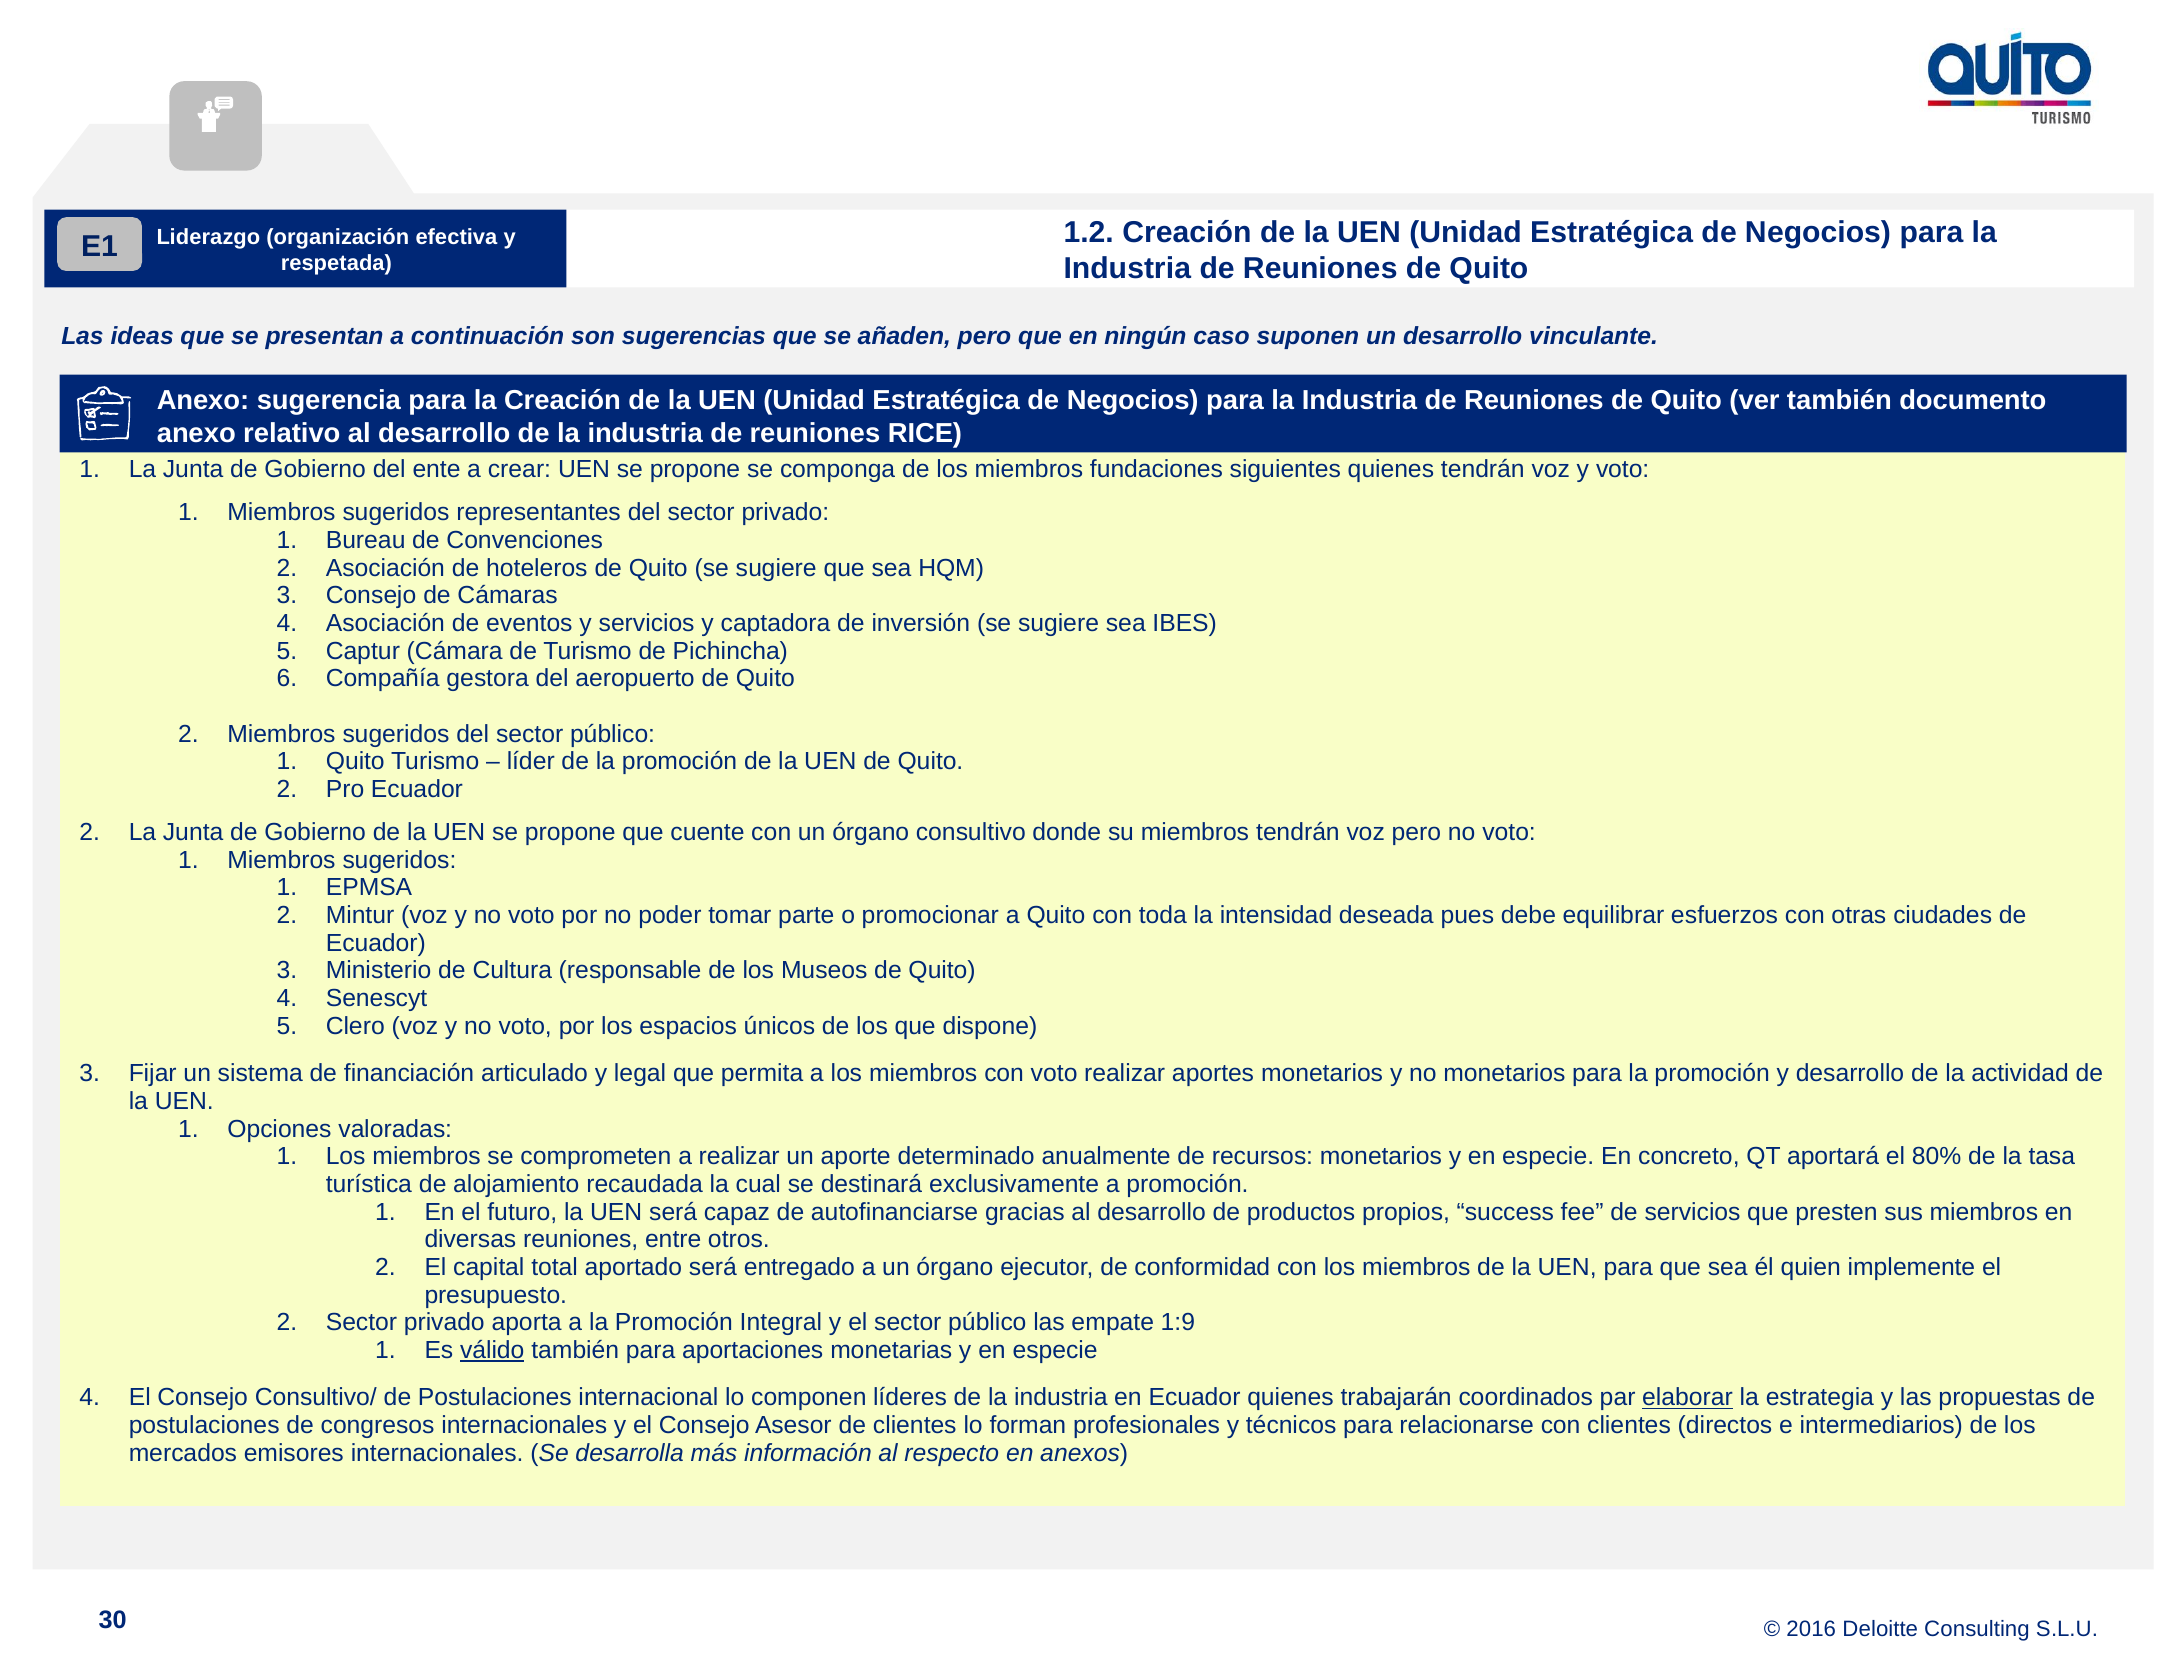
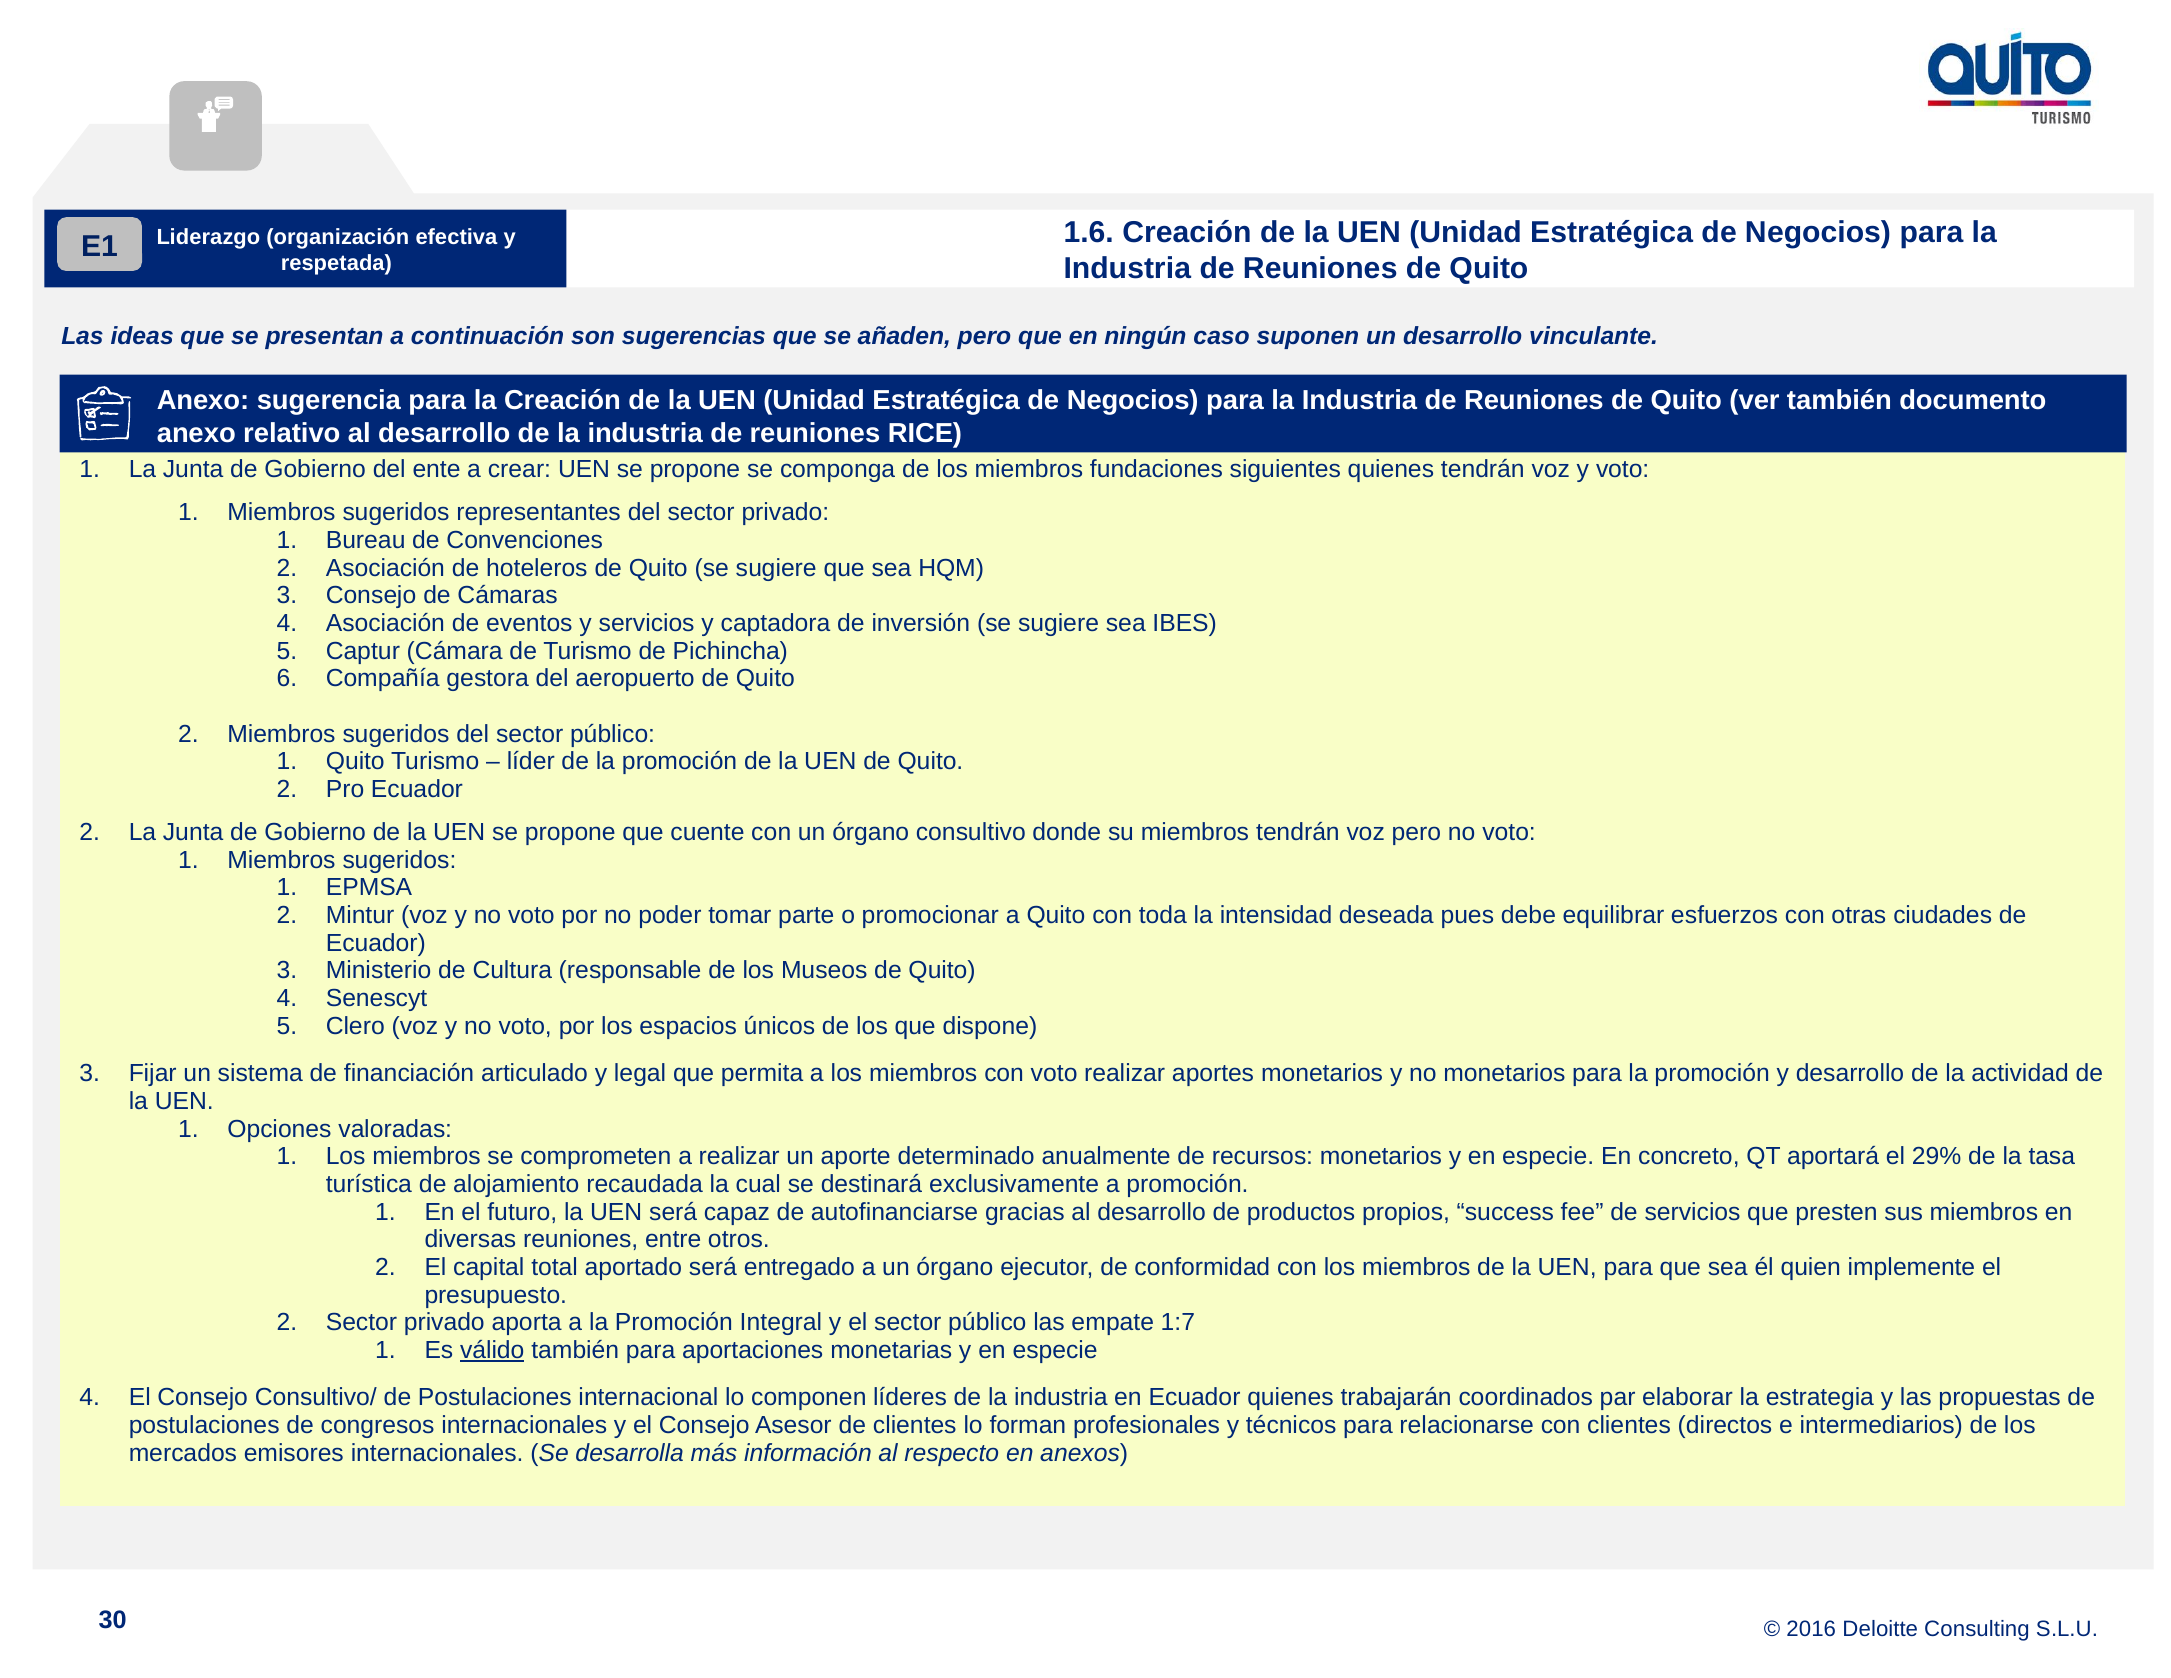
1.2: 1.2 -> 1.6 (1089, 233)
80%: 80% -> 29% (1937, 1156)
1:9: 1:9 -> 1:7 (1178, 1322)
elaborar underline: present -> none (1688, 1397)
